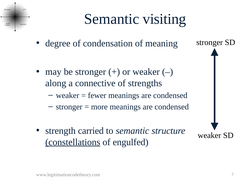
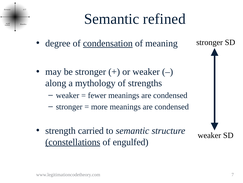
visiting: visiting -> refined (164, 19)
condensation underline: none -> present (108, 43)
connective: connective -> mythology (95, 83)
